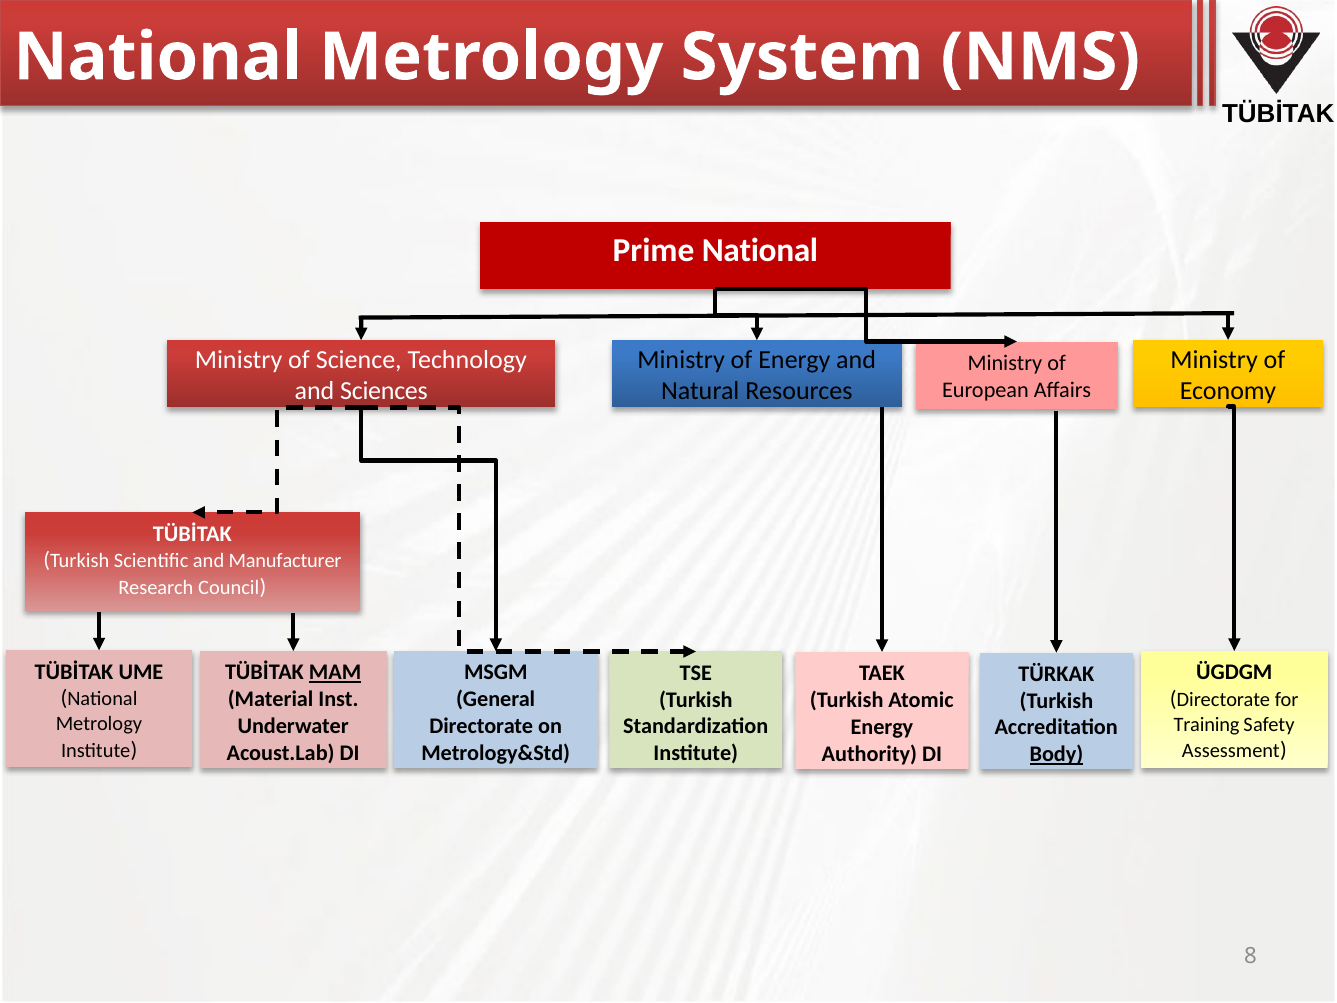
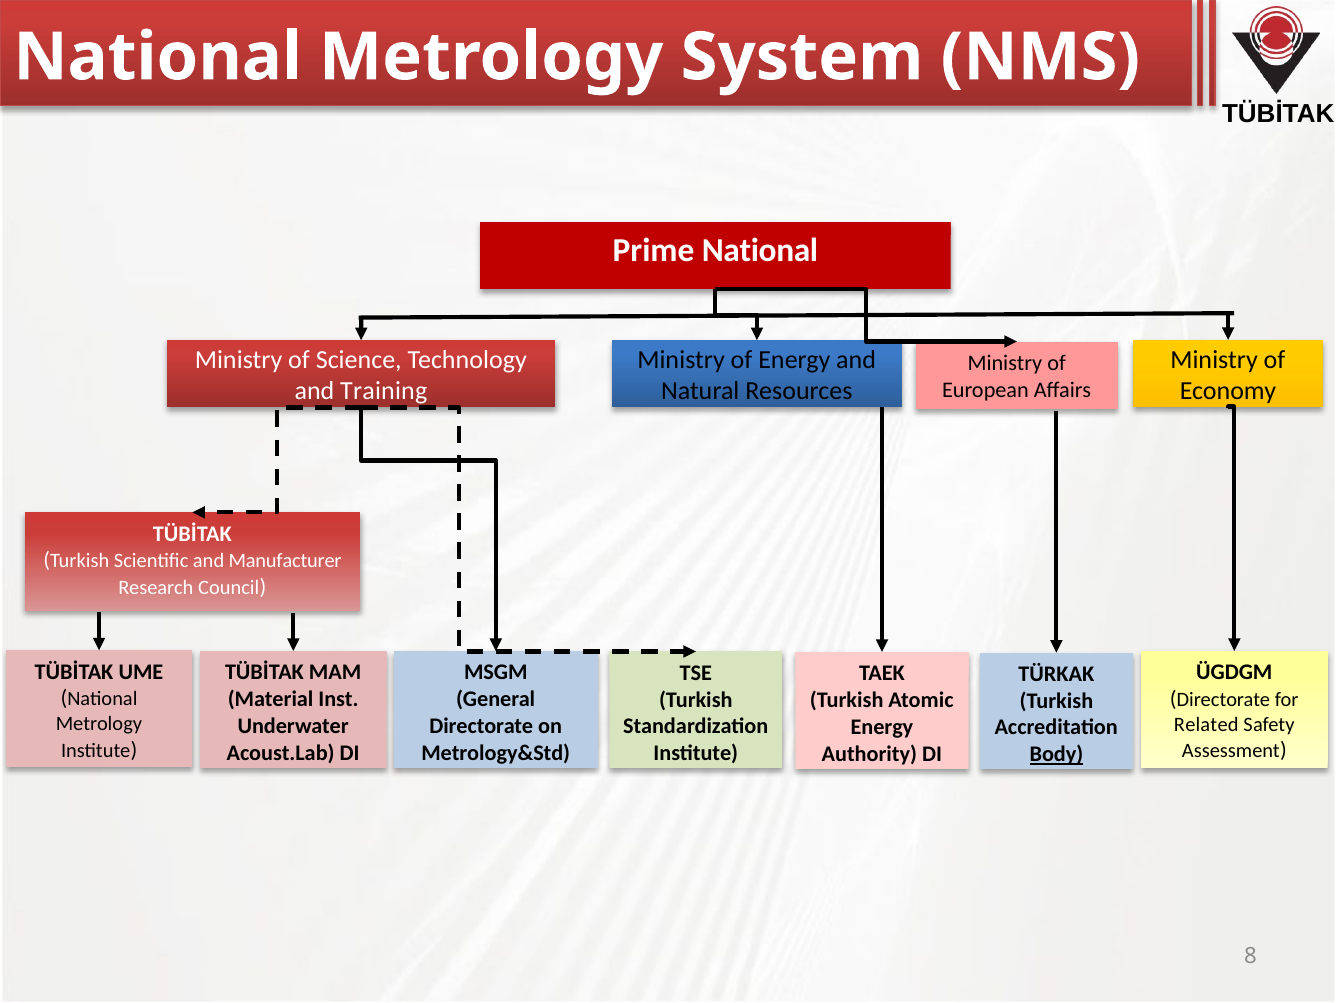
Sciences: Sciences -> Training (384, 391)
MAM underline: present -> none (335, 672)
Training: Training -> Related (1206, 724)
